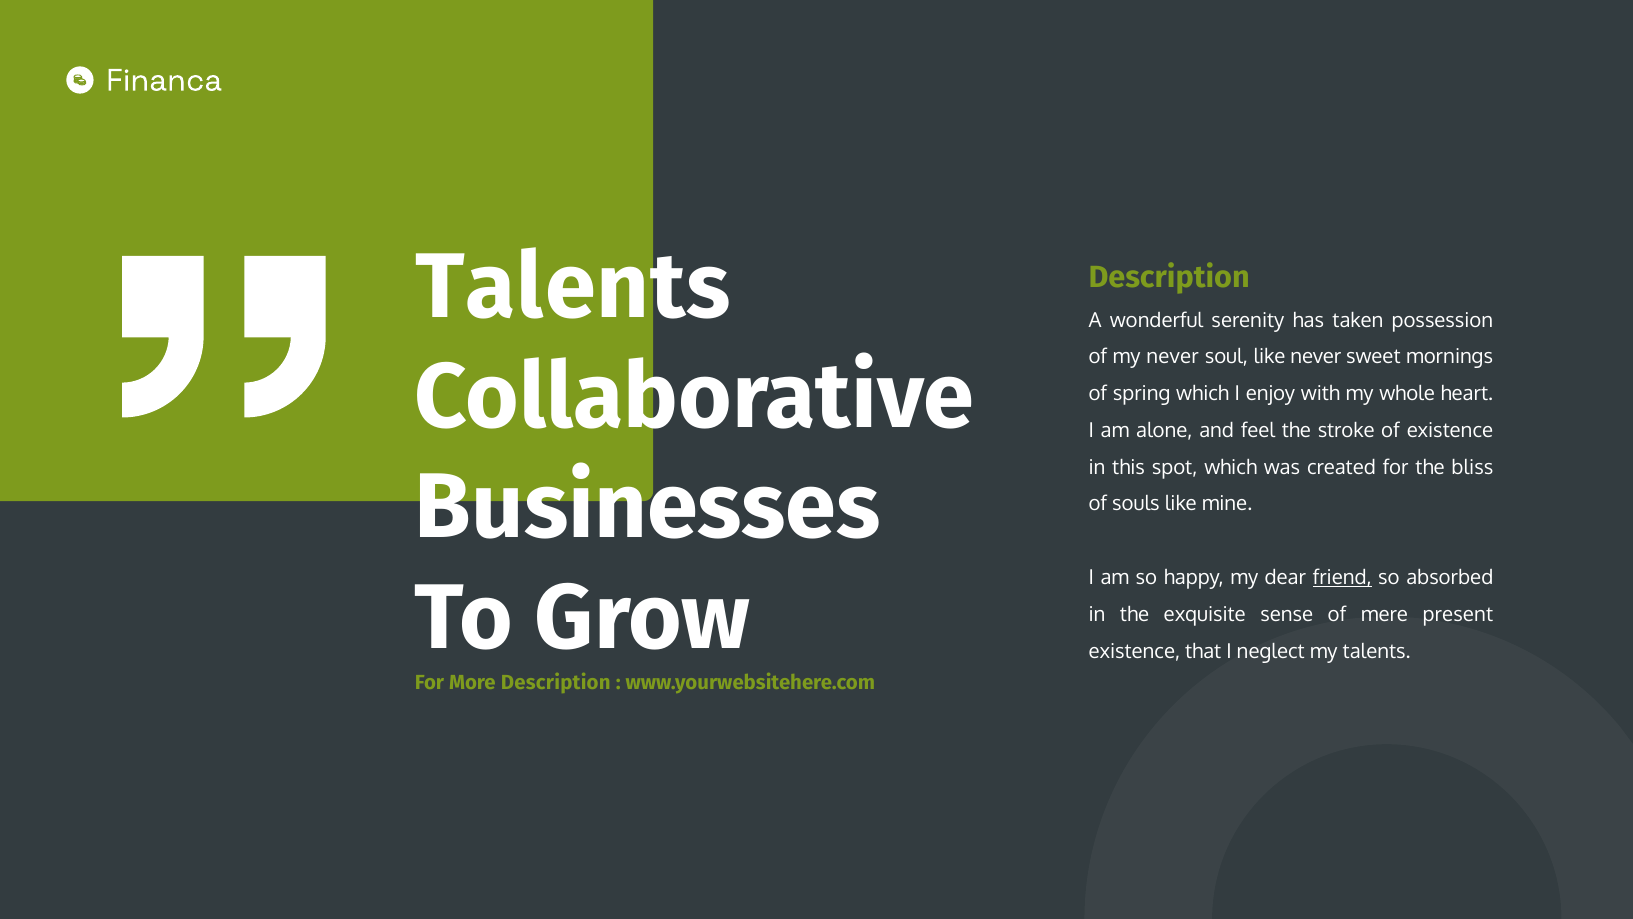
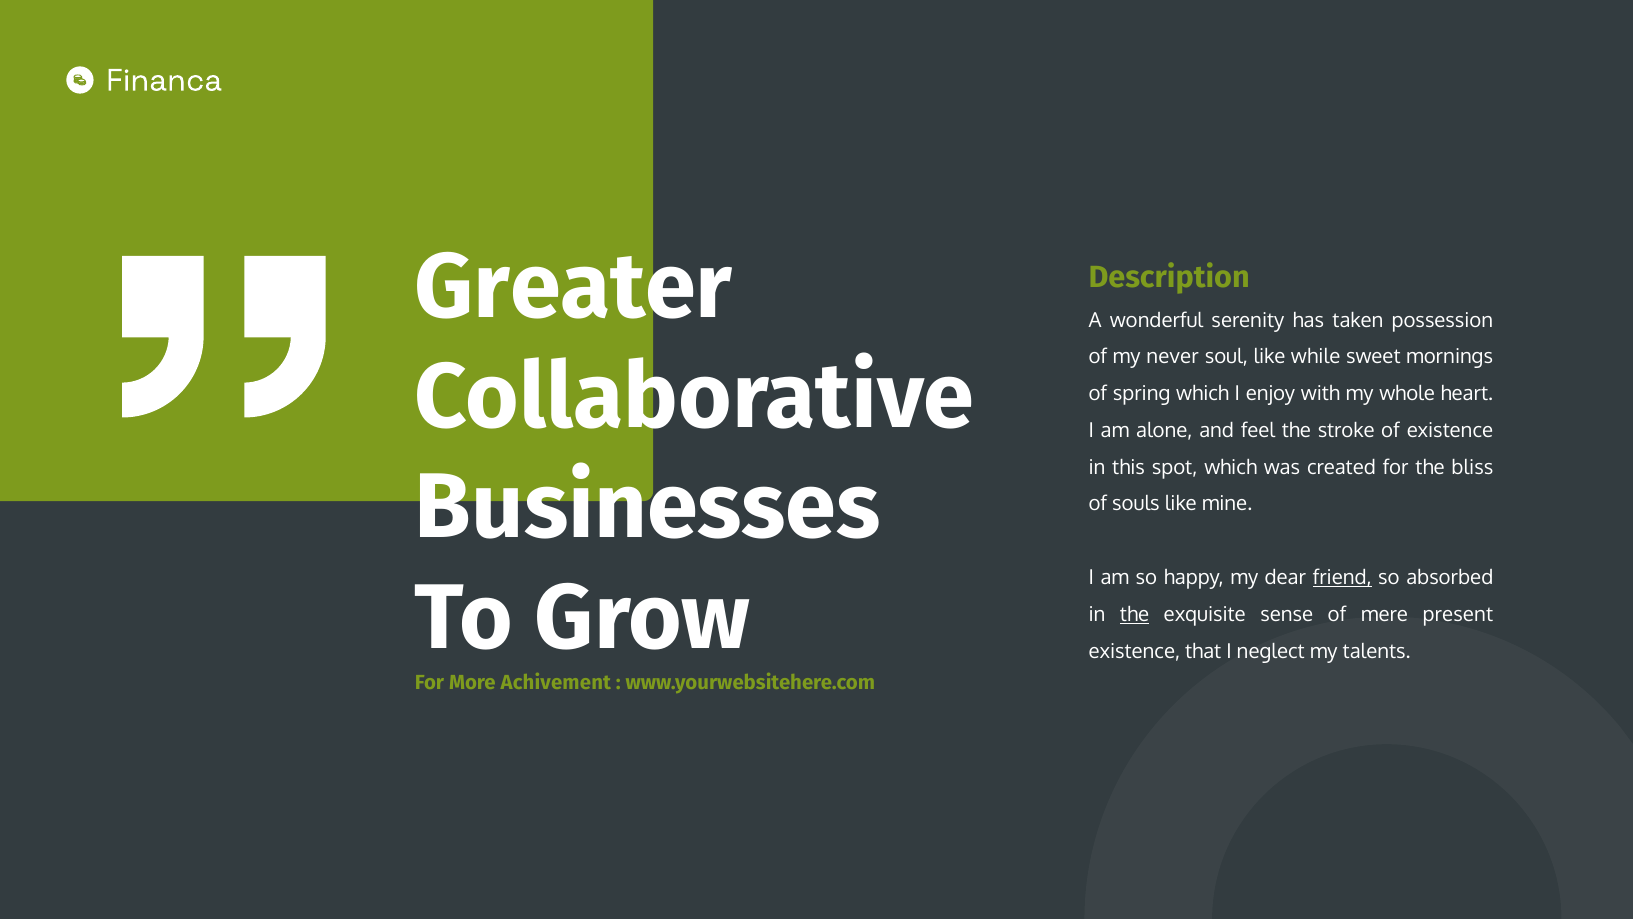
Talents: Talents -> Greater (574, 287)
like never: never -> while (1316, 357)
the underline: none -> present (1135, 614)
More Description: Description -> Achivement (556, 682)
